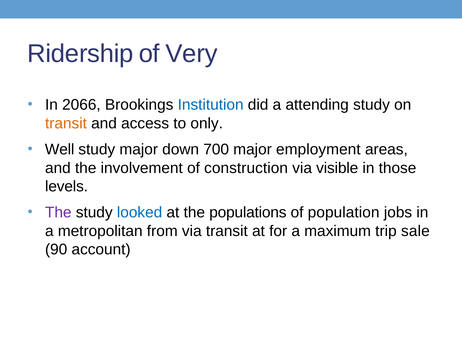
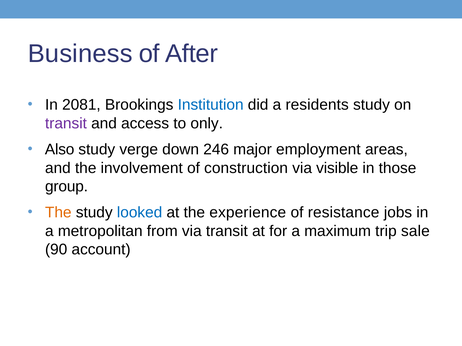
Ridership: Ridership -> Business (80, 54)
Very: Very -> After (192, 54)
2066: 2066 -> 2081 (81, 105)
attending: attending -> residents (317, 105)
transit colour: orange -> purple (66, 124)
Well: Well -> Also (60, 150)
study major: major -> verge (139, 150)
700: 700 -> 246 (216, 150)
levels: levels -> group (67, 187)
The colour: purple -> orange (58, 213)
populations: populations -> experience (248, 213)
population: population -> resistance (344, 213)
